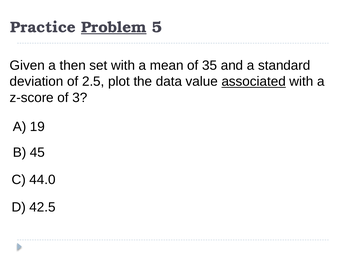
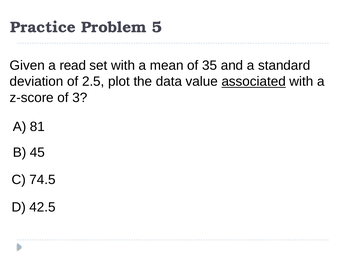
Problem underline: present -> none (114, 27)
then: then -> read (73, 66)
19: 19 -> 81 (37, 127)
44.0: 44.0 -> 74.5 (43, 180)
